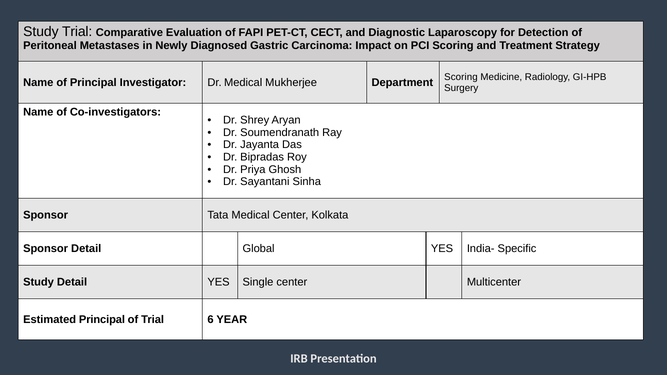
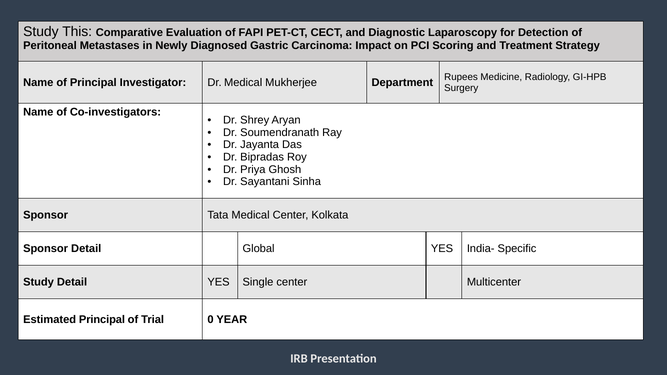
Study Trial: Trial -> This (77, 32)
Department Scoring: Scoring -> Rupees (461, 77)
6: 6 -> 0 (211, 320)
